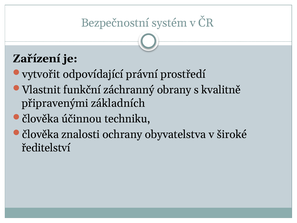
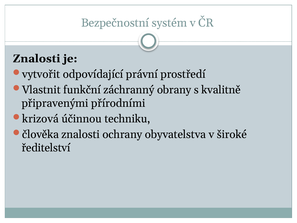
Zařízení: Zařízení -> Znalosti (36, 59)
základních: základních -> přírodními (118, 103)
člověka: člověka -> krizová (40, 119)
